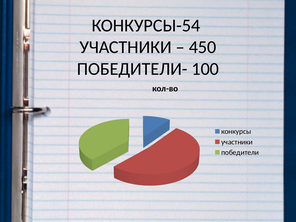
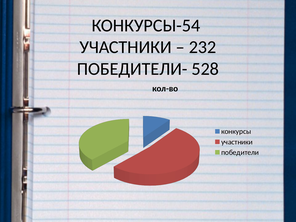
450: 450 -> 232 (203, 47)
100: 100 -> 528 (205, 69)
